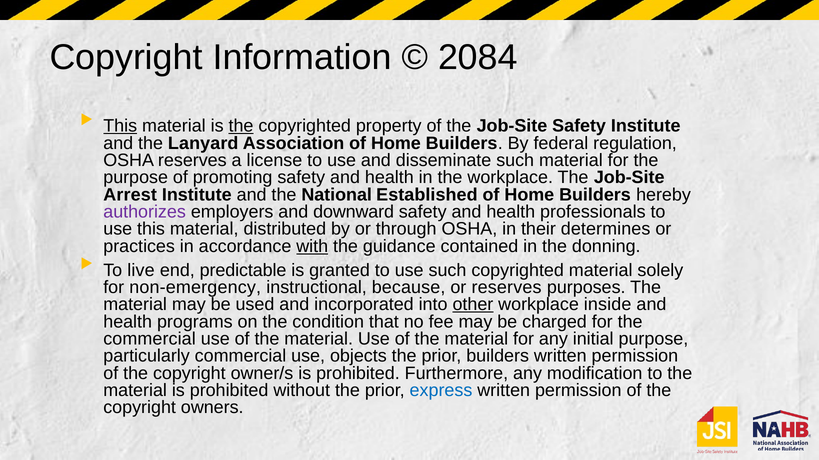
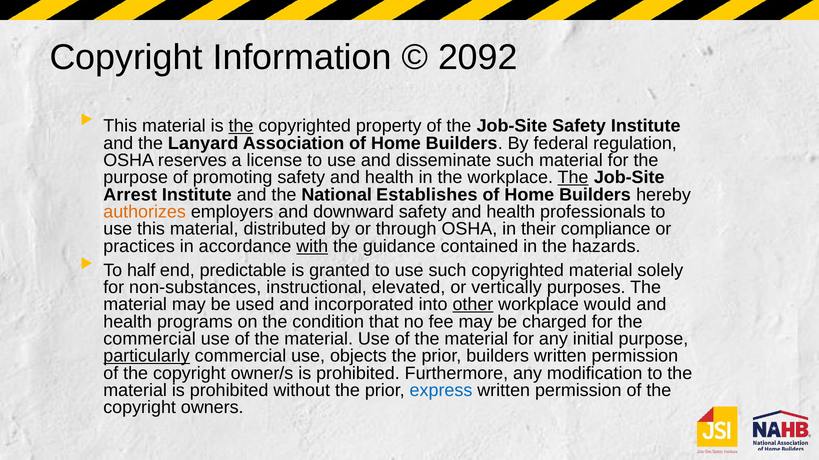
2084: 2084 -> 2092 (478, 58)
This underline: present -> none (120, 126)
The underline: none -> present (573, 178)
Established: Established -> Establishes (427, 195)
authorizes colour: purple -> orange (145, 212)
determines: determines -> compliance (606, 229)
donning: donning -> hazards (606, 247)
live: live -> half (141, 271)
non-emergency: non-emergency -> non-substances (195, 288)
because: because -> elevated (409, 288)
or reserves: reserves -> vertically (507, 288)
inside: inside -> would (608, 305)
particularly underline: none -> present (147, 356)
